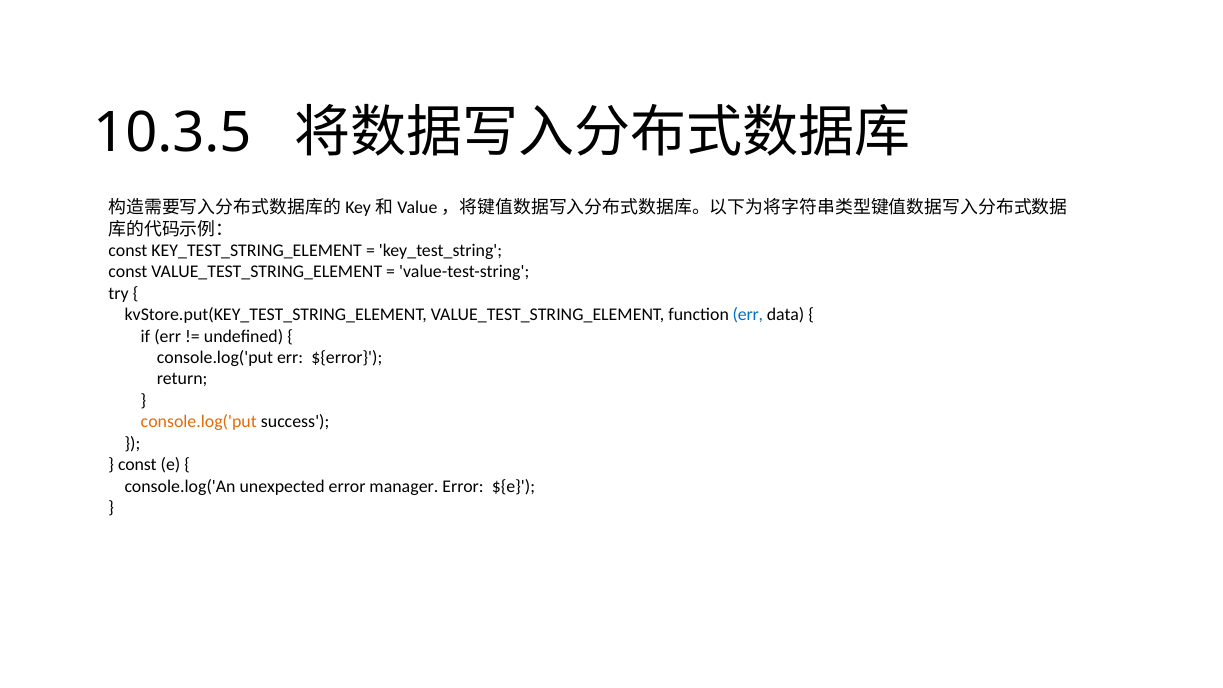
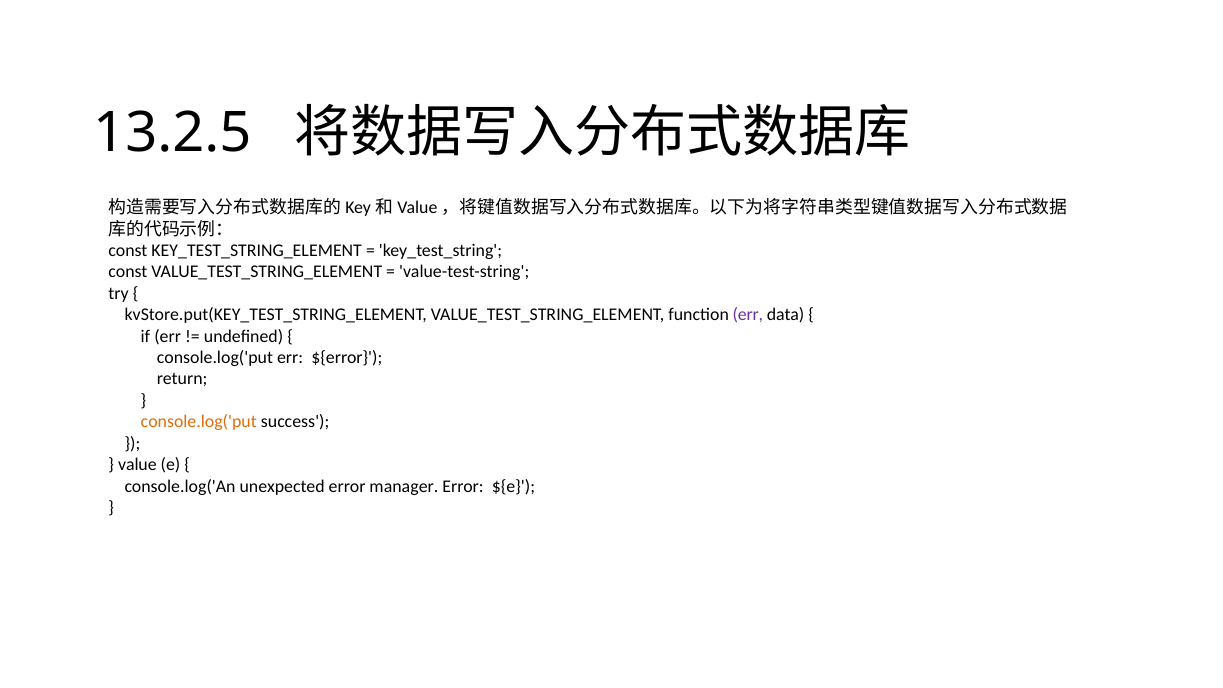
10.3.5: 10.3.5 -> 13.2.5 (172, 133)
err colour: blue -> purple (748, 315)
const: const -> value (137, 465)
